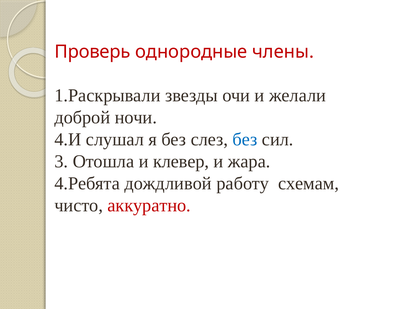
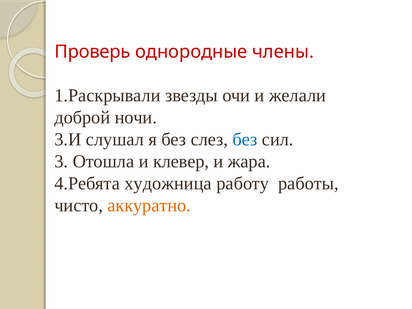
4.И: 4.И -> 3.И (68, 140)
дождливой: дождливой -> художница (168, 184)
схемам: схемам -> работы (308, 184)
аккуратно colour: red -> orange (149, 206)
